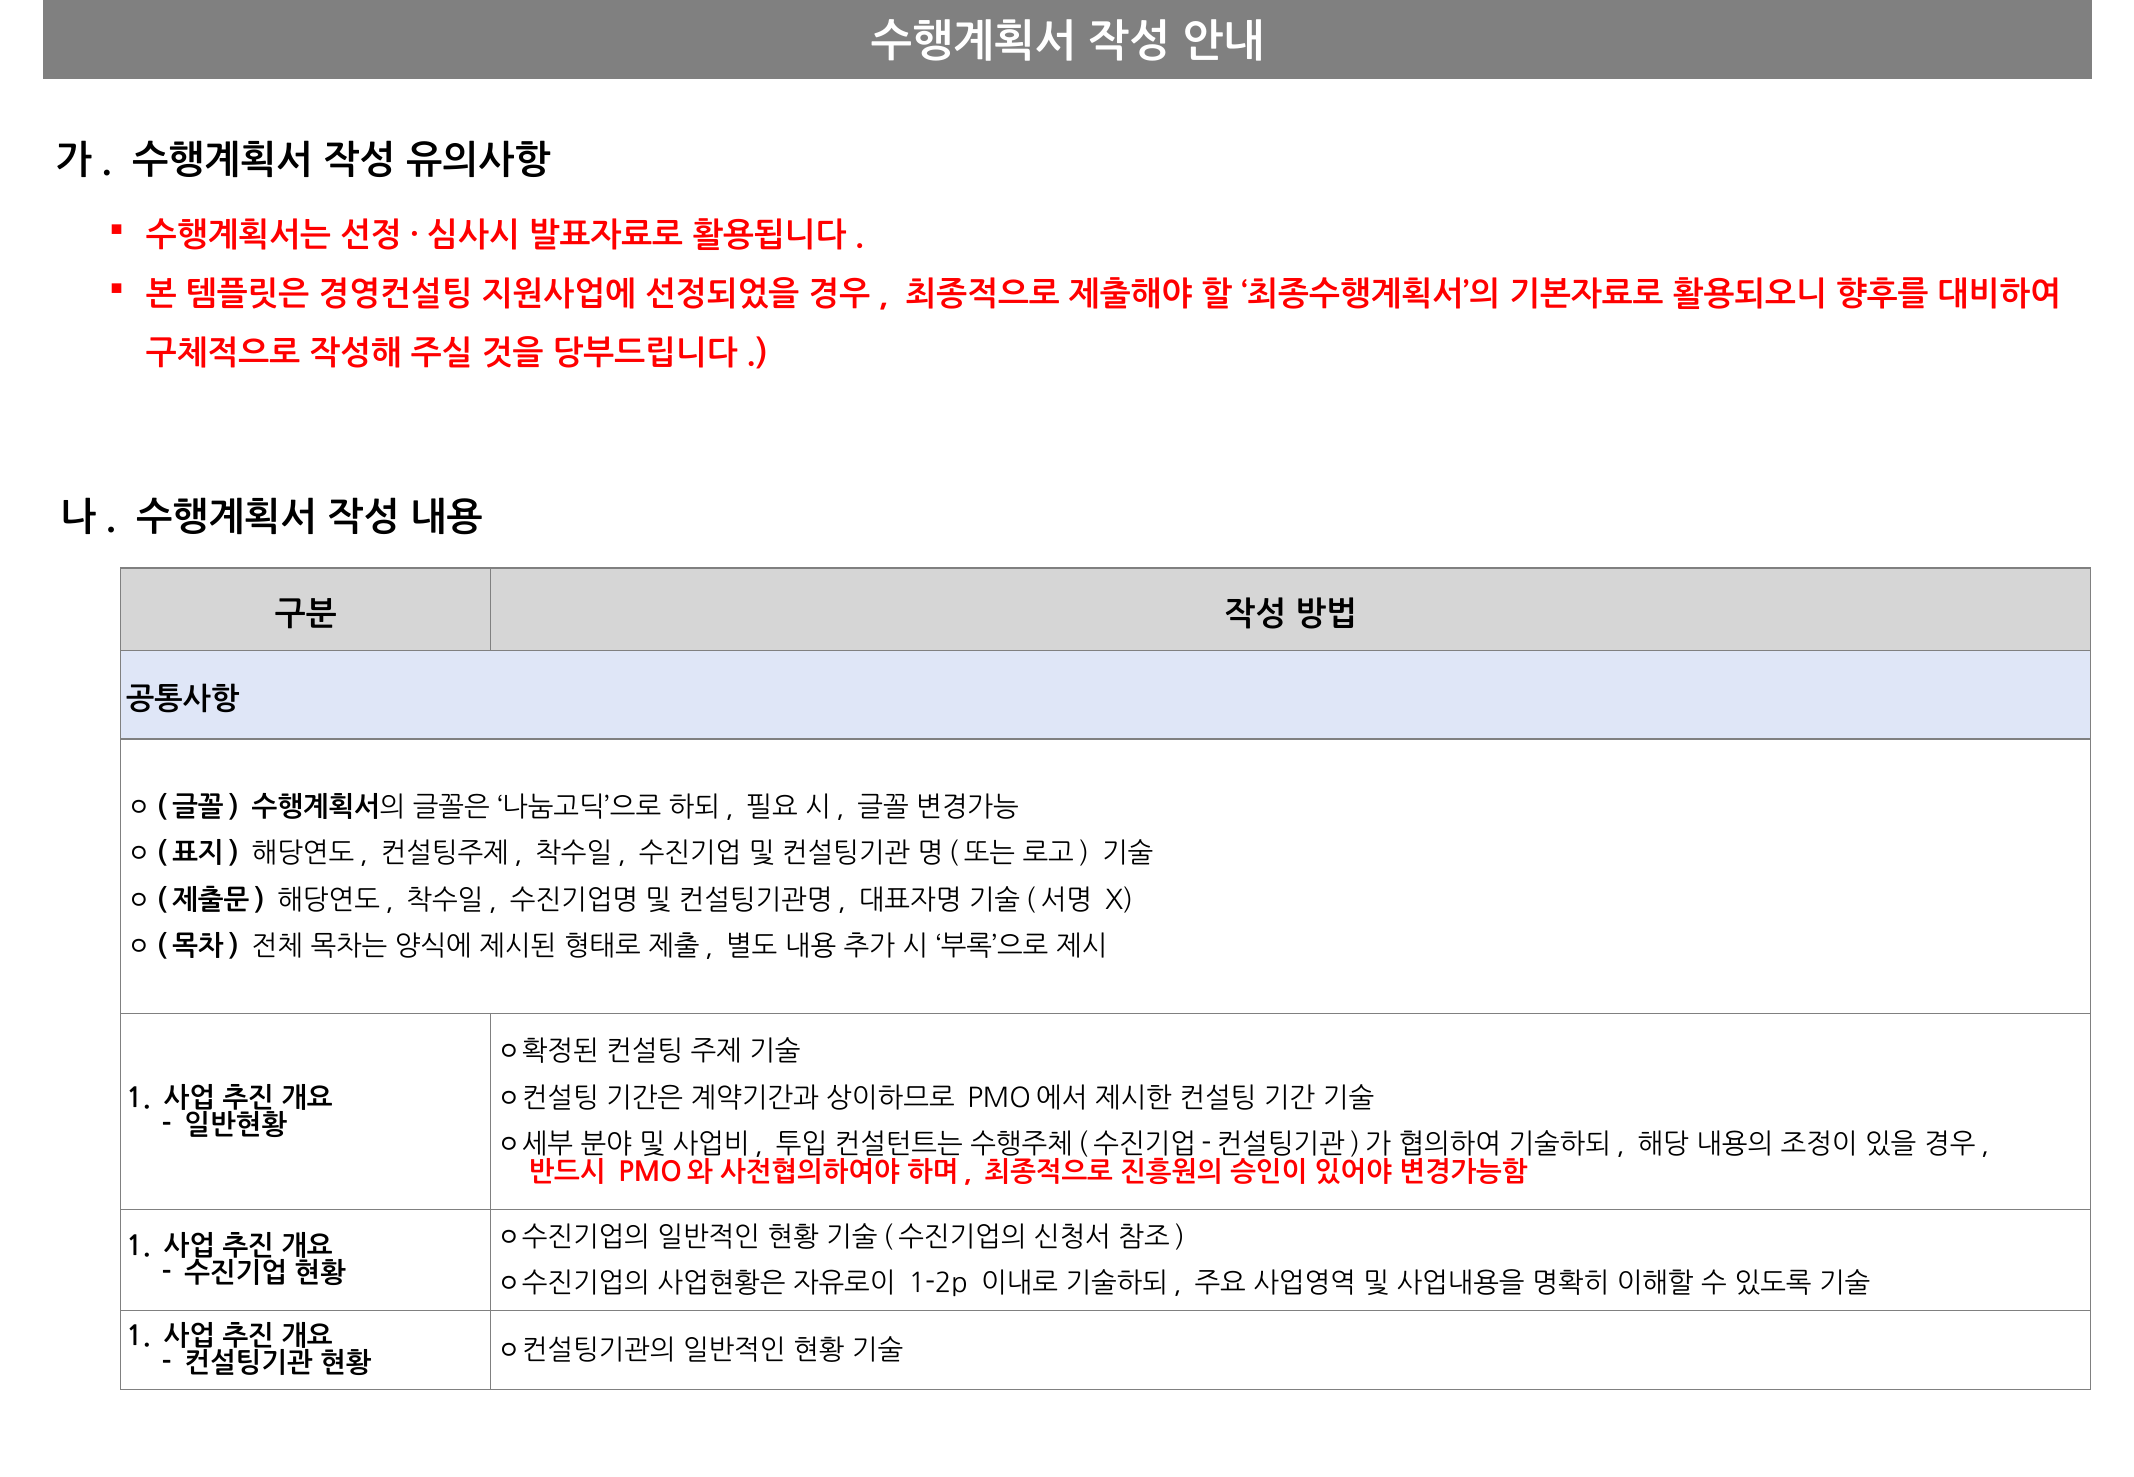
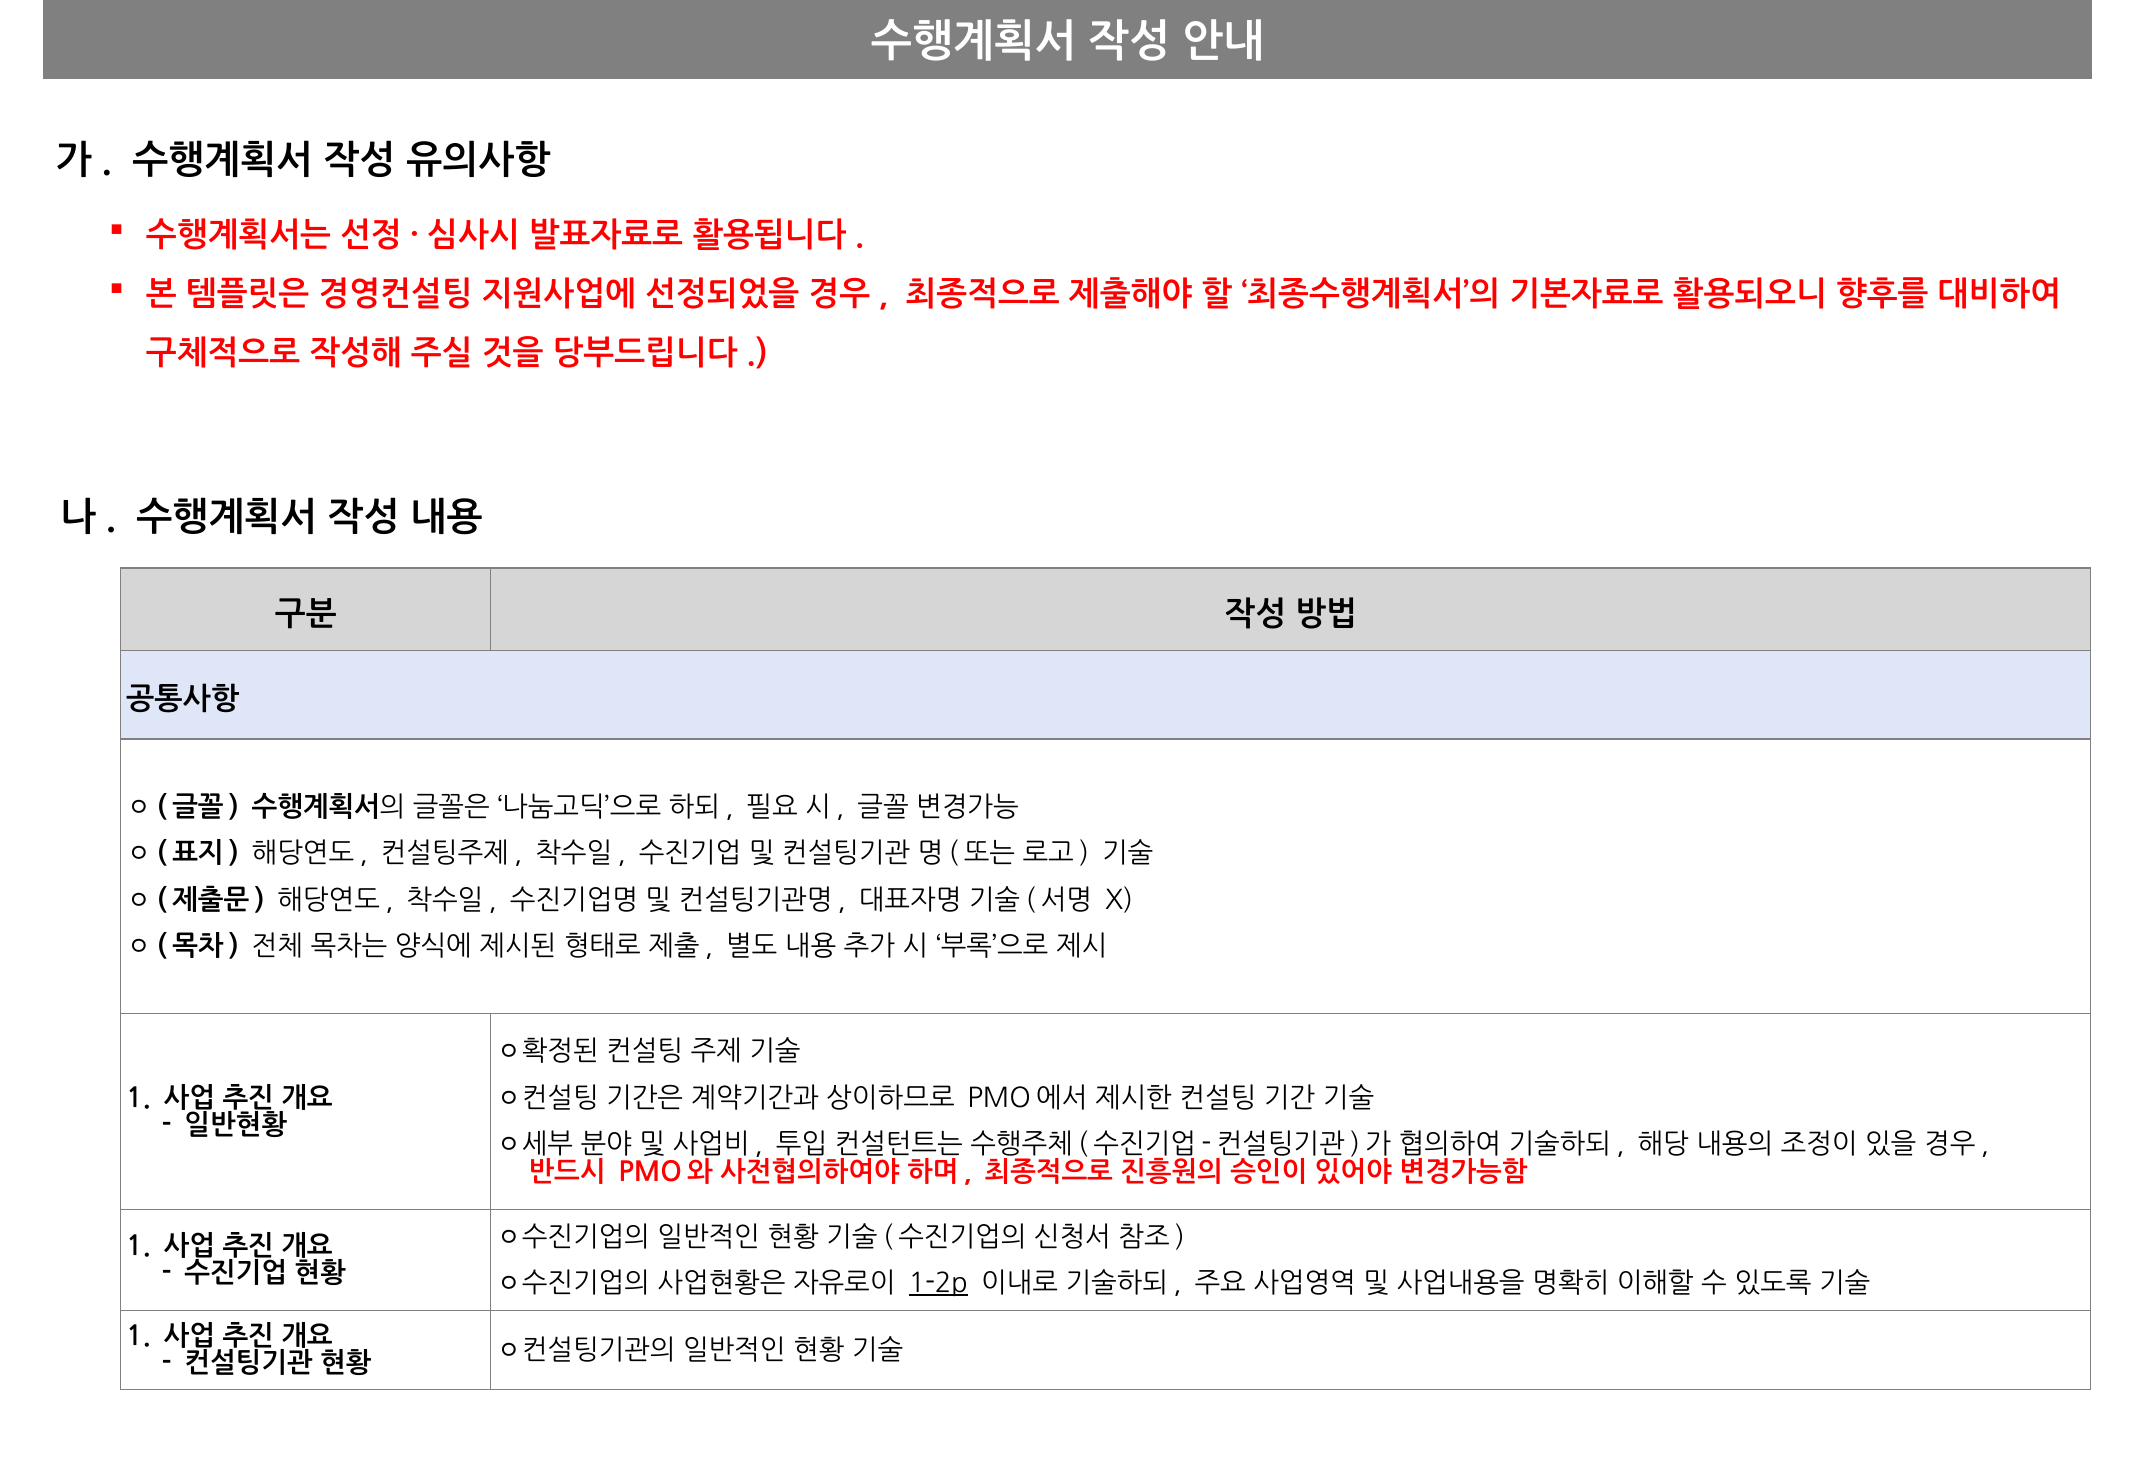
1-2p underline: none -> present (938, 1284)
